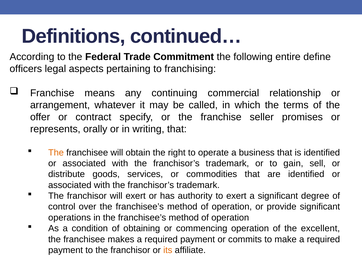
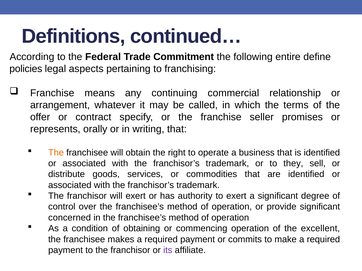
officers: officers -> policies (26, 69)
gain: gain -> they (293, 164)
operations: operations -> concerned (70, 218)
its colour: orange -> purple (168, 251)
